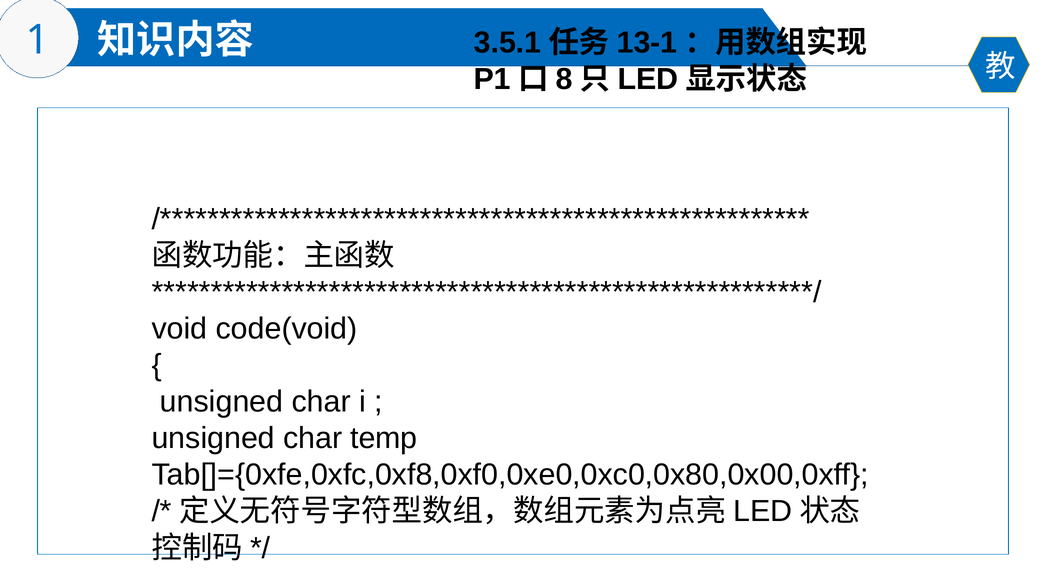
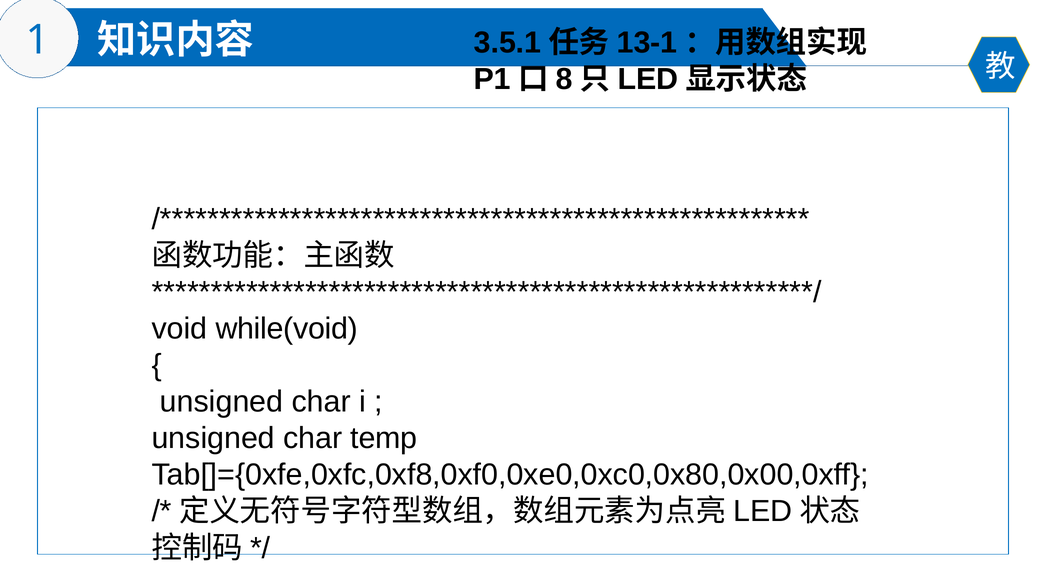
code(void: code(void -> while(void (287, 329)
